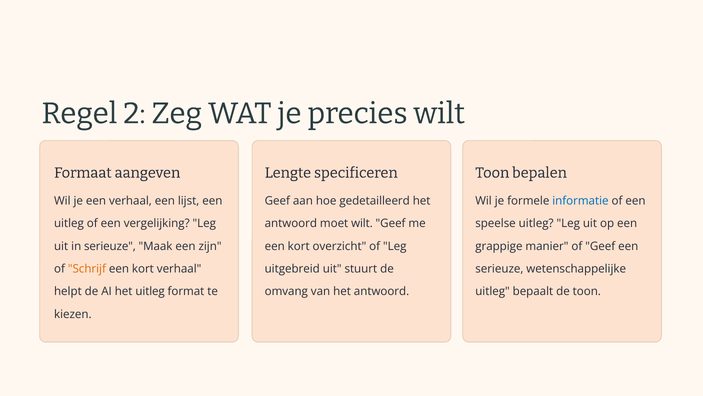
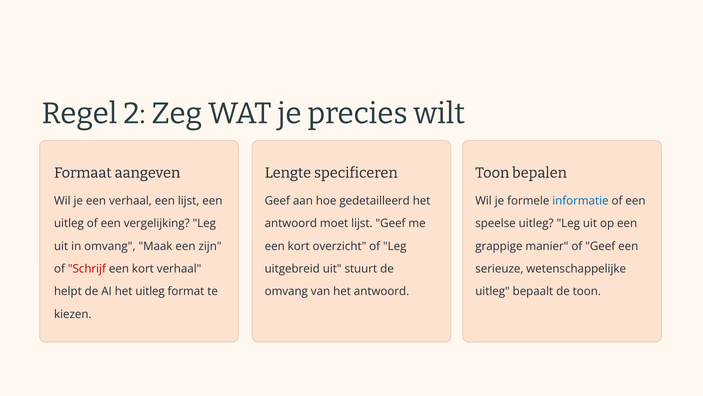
moet wilt: wilt -> lijst (362, 223)
in serieuze: serieuze -> omvang (110, 246)
Schrijf colour: orange -> red (87, 268)
